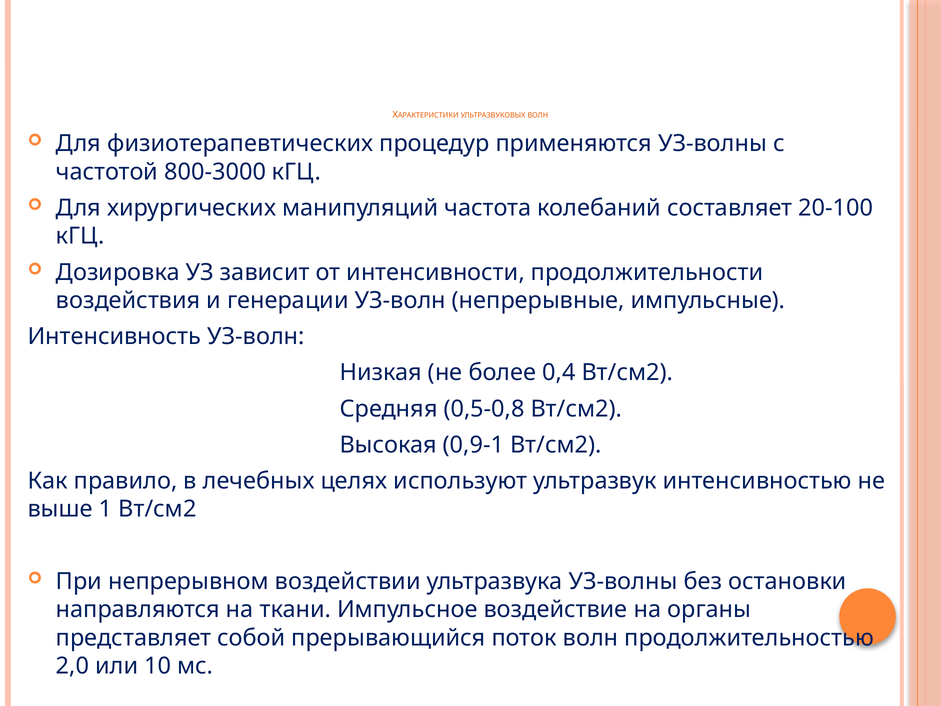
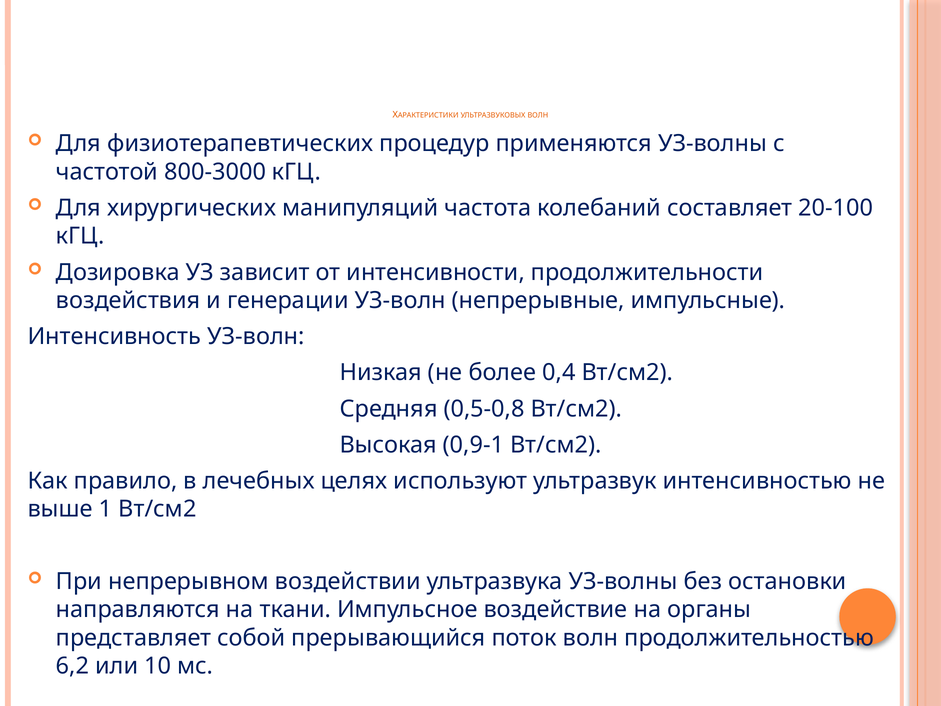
2,0: 2,0 -> 6,2 (73, 666)
